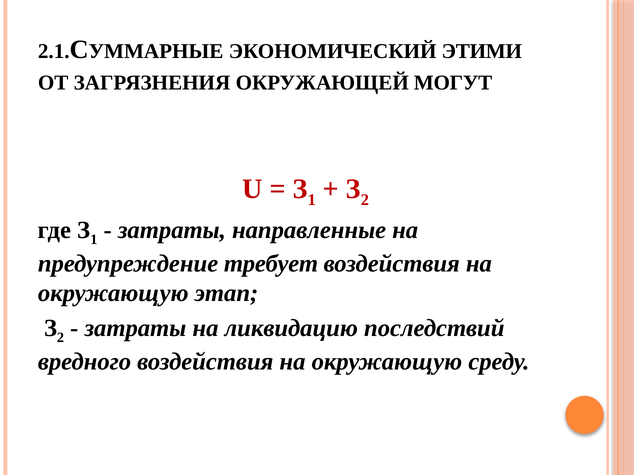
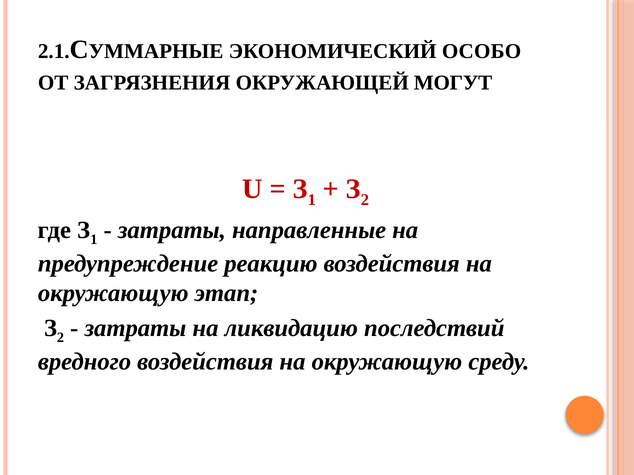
ЭТИМИ: ЭТИМИ -> ОСОБО (482, 51)
требует: требует -> реакцию (271, 264)
